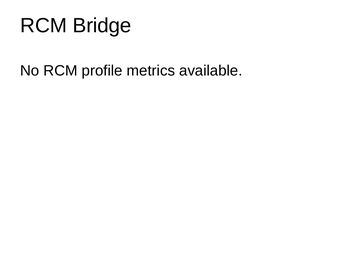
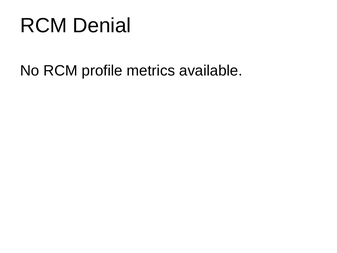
Bridge: Bridge -> Denial (102, 26)
